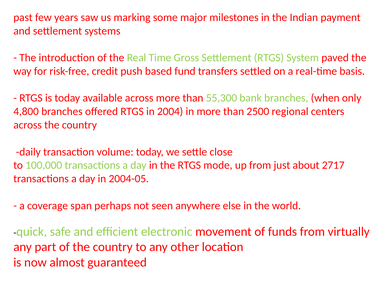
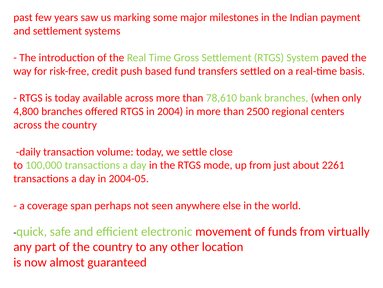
55,300: 55,300 -> 78,610 (222, 98)
2717: 2717 -> 2261 (333, 165)
